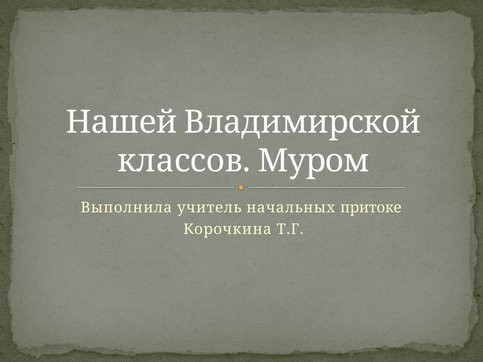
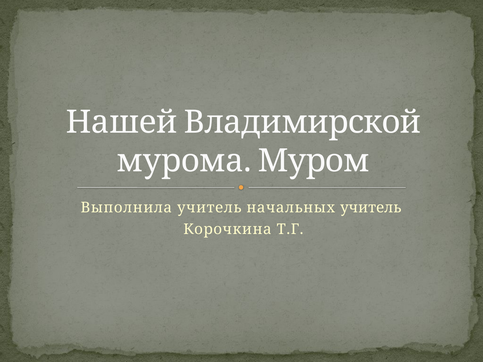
классов: классов -> мурома (184, 161)
начальных притоке: притоке -> учитель (371, 208)
